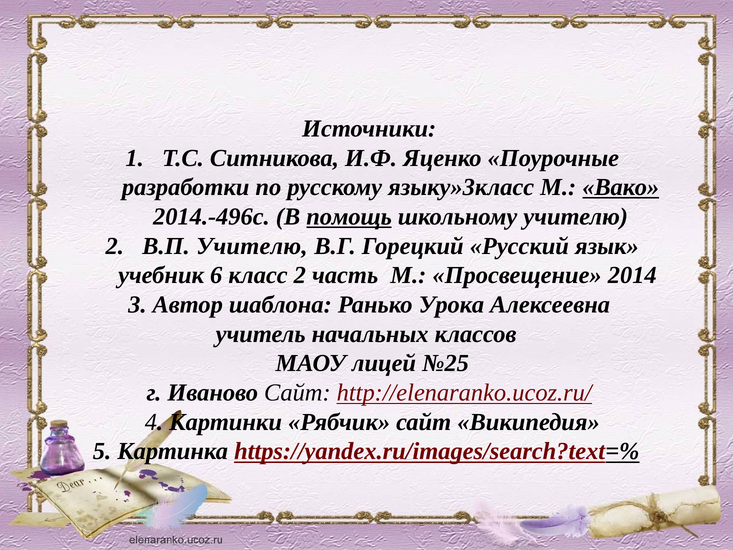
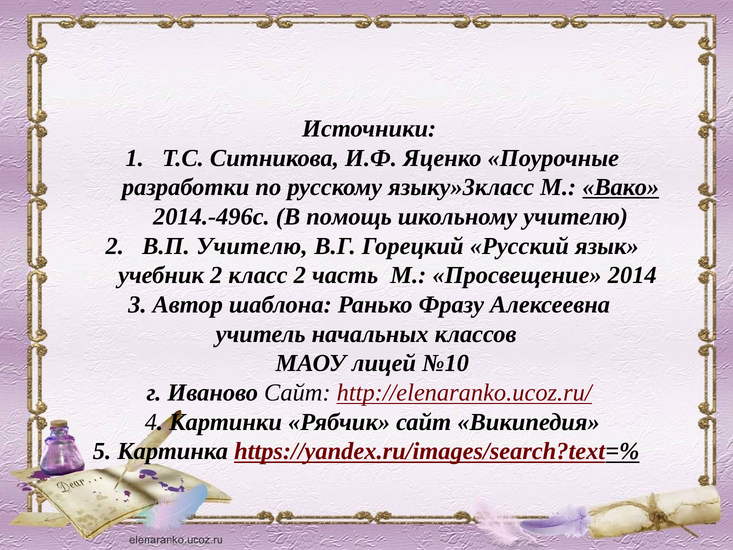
помощь underline: present -> none (349, 217)
учебник 6: 6 -> 2 (216, 275)
Урока: Урока -> Фразу (451, 304)
№25: №25 -> №10 (446, 363)
